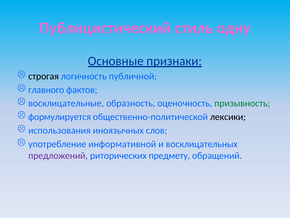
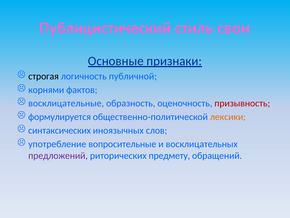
одну: одну -> свои (234, 28)
главного: главного -> корнями (46, 90)
призывность colour: green -> red (242, 103)
лексики colour: black -> orange (228, 117)
использования: использования -> синтаксических (60, 130)
информативной: информативной -> вопросительные (122, 144)
